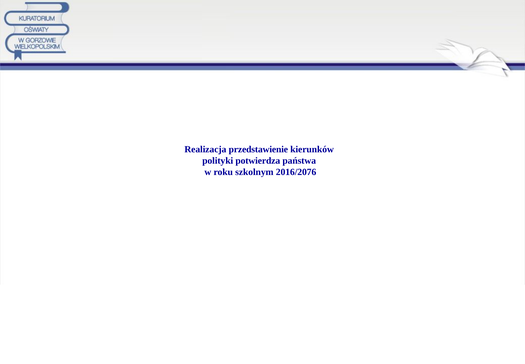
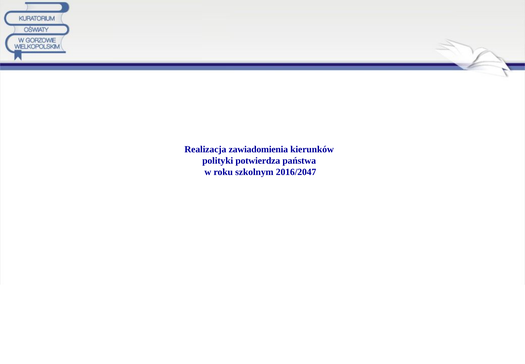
przedstawienie: przedstawienie -> zawiadomienia (258, 149)
2016/2076: 2016/2076 -> 2016/2047 (296, 172)
